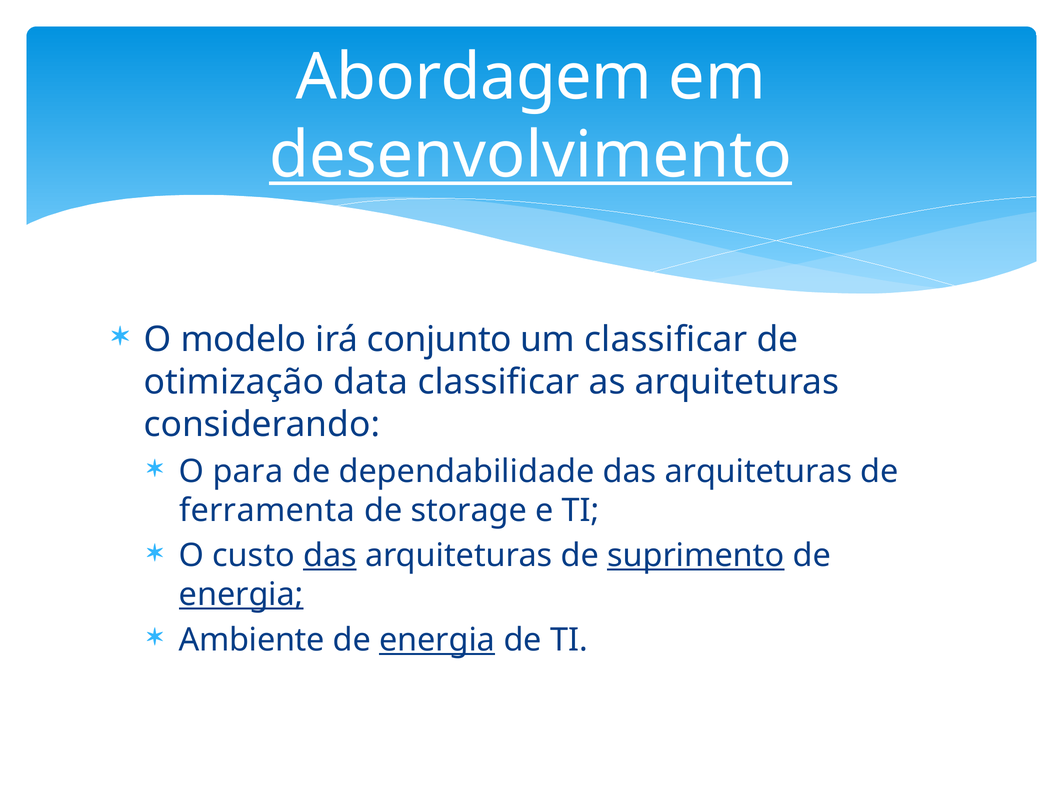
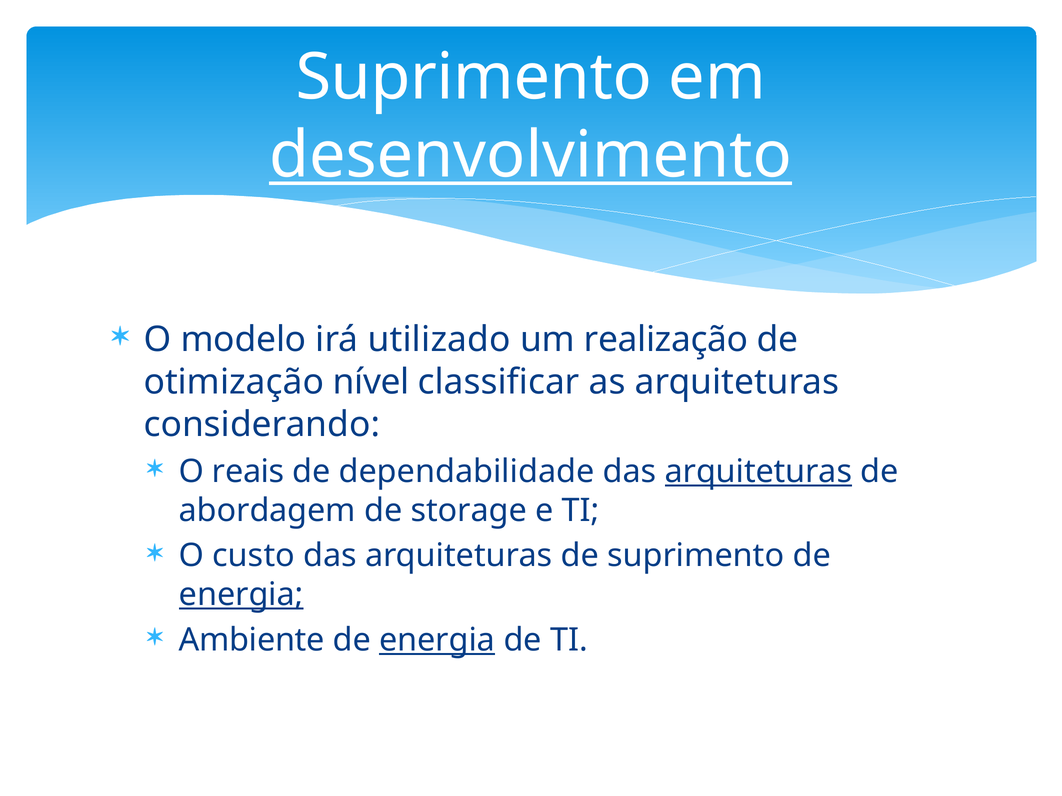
Abordagem: Abordagem -> Suprimento (474, 78)
conjunto: conjunto -> utilizado (439, 340)
um classificar: classificar -> realização (666, 340)
data: data -> nível (371, 382)
para: para -> reais (248, 472)
arquiteturas underline: none -> present (758, 472)
ferramenta: ferramenta -> abordagem (267, 511)
das underline: present -> none (330, 556)
suprimento underline: present -> none (696, 556)
